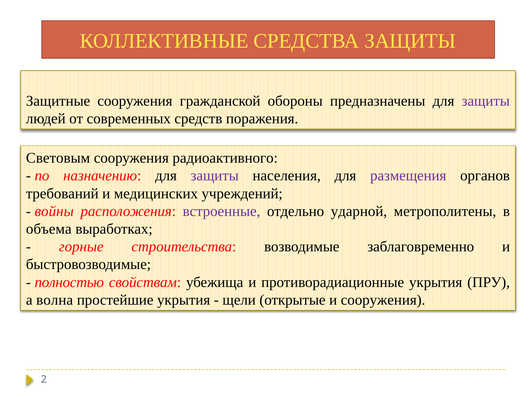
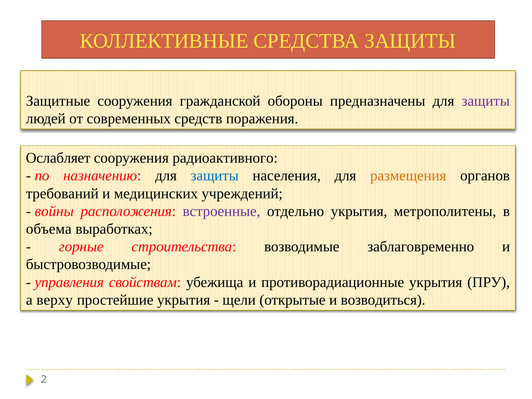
Световым: Световым -> Ослабляет (58, 158)
защиты colour: purple -> blue (215, 176)
размещения colour: purple -> orange (408, 176)
отдельно ударной: ударной -> укрытия (359, 211)
полностью: полностью -> управления (69, 282)
волна: волна -> верху (55, 300)
и сооружения: сооружения -> возводиться (383, 300)
